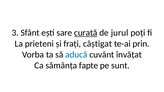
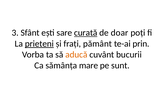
jurul: jurul -> doar (120, 33)
prieteni underline: none -> present (39, 44)
câștigat: câștigat -> pământ (97, 44)
aducă colour: blue -> orange (76, 55)
învățat: învățat -> bucurii (129, 55)
fapte: fapte -> mare (89, 66)
